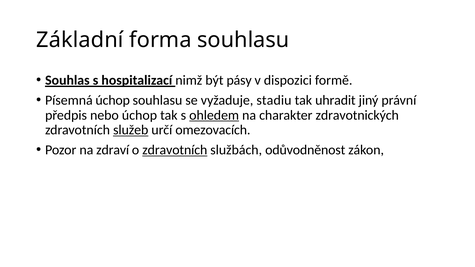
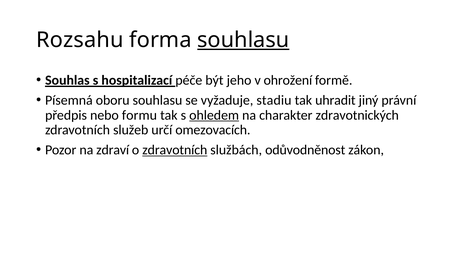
Základní: Základní -> Rozsahu (80, 40)
souhlasu underline: none -> present (243, 40)
nimž: nimž -> péče (189, 80)
pásy: pásy -> jeho (239, 80)
dispozici: dispozici -> ohrožení (288, 80)
Písemná úchop: úchop -> oboru (113, 100)
nebo úchop: úchop -> formu (139, 115)
služeb underline: present -> none (131, 130)
